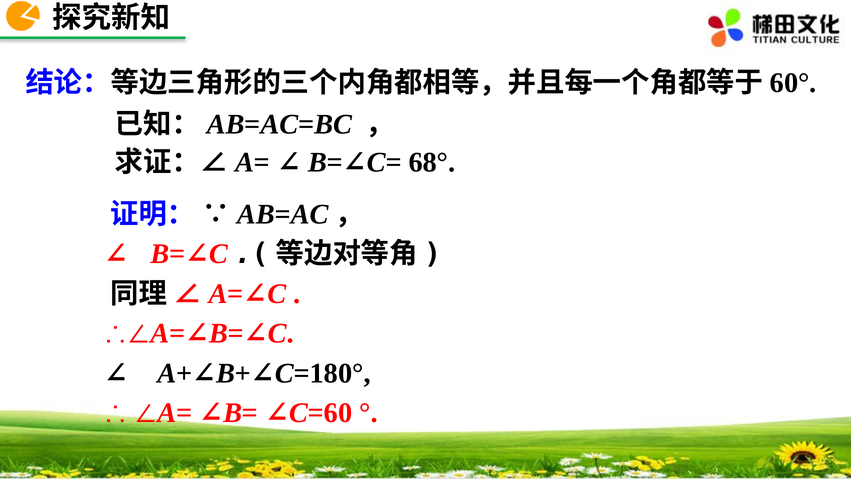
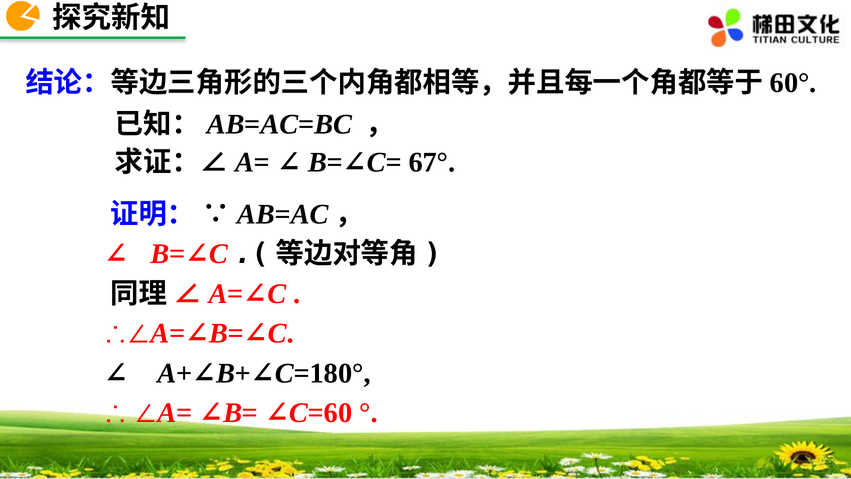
68°: 68° -> 67° (432, 162)
